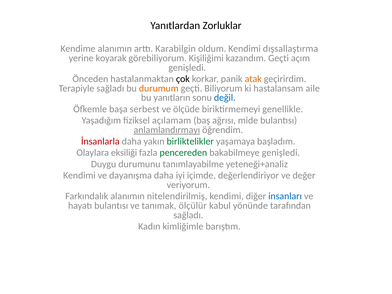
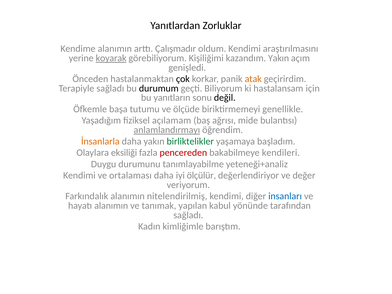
Karabilgin: Karabilgin -> Çalışmadır (176, 49)
dışsallaştırma: dışsallaştırma -> araştırılmasını (291, 49)
koyarak underline: none -> present (111, 58)
kazandım Geçti: Geçti -> Yakın (279, 58)
durumum colour: orange -> black (159, 88)
aile: aile -> için (313, 88)
değil colour: blue -> black (225, 98)
serbest: serbest -> tutumu (145, 109)
İnsanlarla colour: red -> orange (100, 141)
pencereden colour: green -> red (183, 153)
bakabilmeye genişledi: genişledi -> kendileri (281, 153)
dayanışma: dayanışma -> ortalaması (130, 175)
içimde: içimde -> ölçülür (201, 175)
hayatı bulantısı: bulantısı -> alanımın (111, 206)
ölçülür: ölçülür -> yapılan (193, 206)
